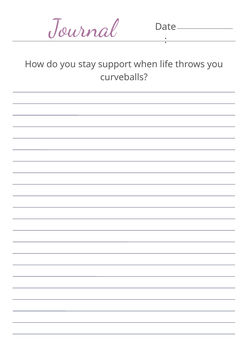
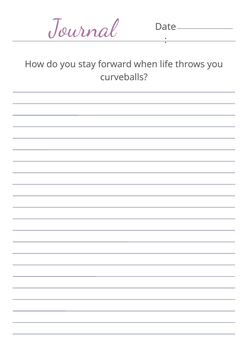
support: support -> forward (115, 64)
